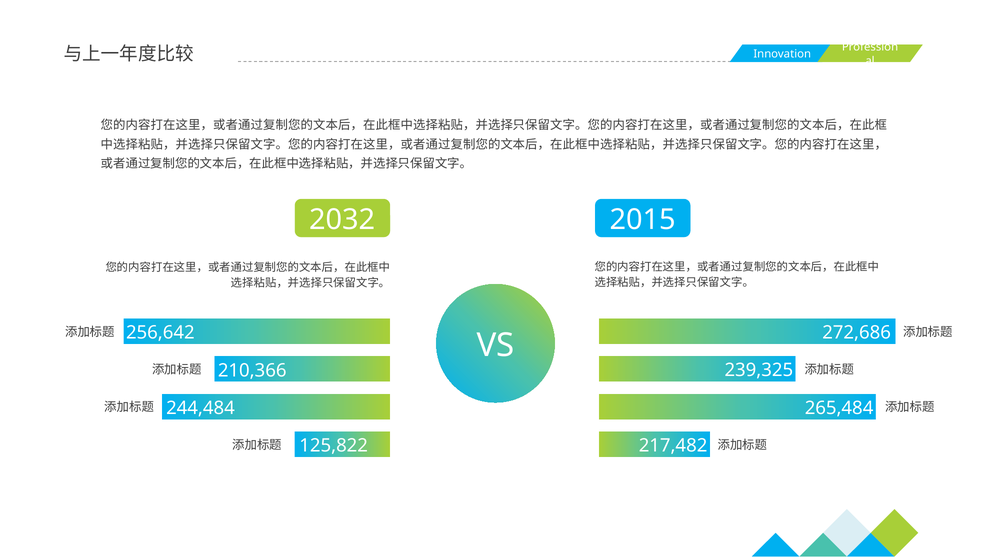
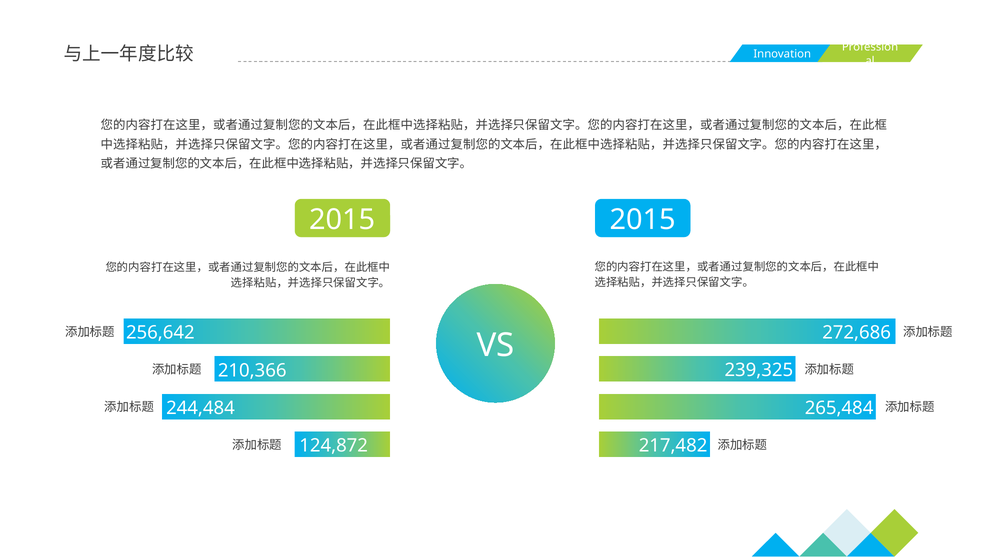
2032: 2032 -> 2015 (342, 220)
125,822: 125,822 -> 124,872 (334, 446)
